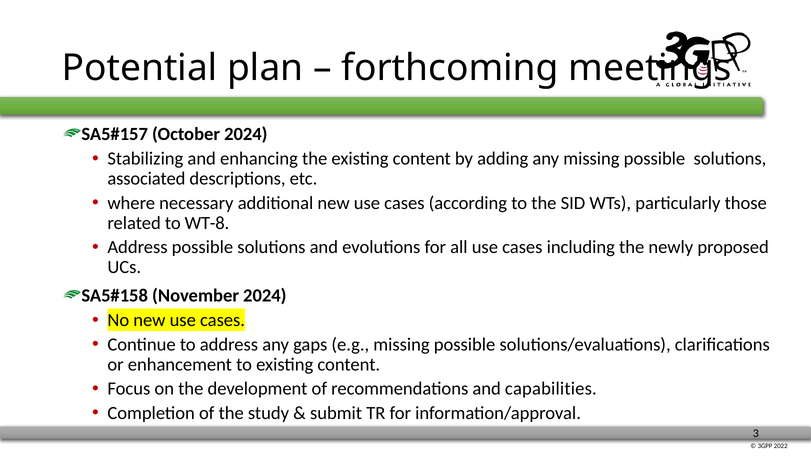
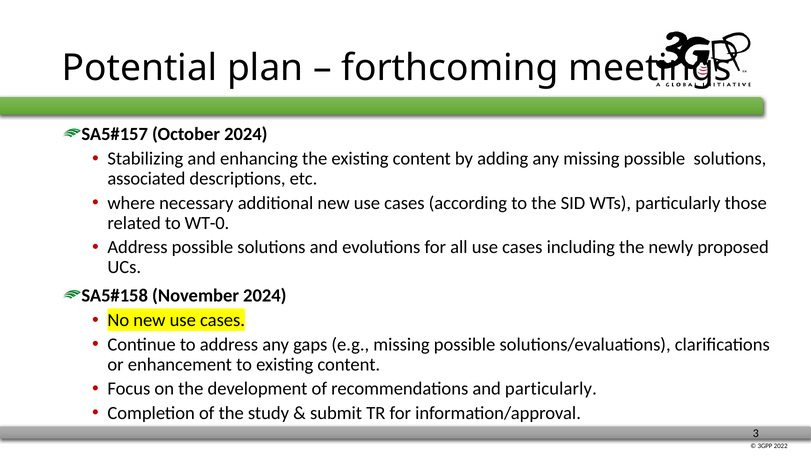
WT-8: WT-8 -> WT-0 (207, 223)
and capabilities: capabilities -> particularly (551, 389)
